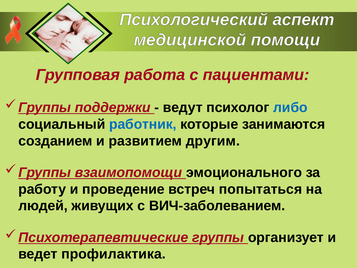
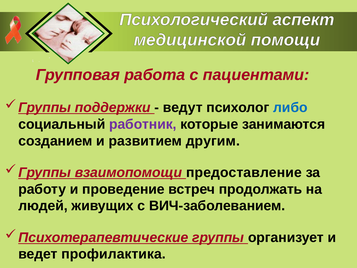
работник colour: blue -> purple (143, 124)
эмоционального: эмоционального -> предоставление (244, 172)
попытаться: попытаться -> продолжать (261, 189)
